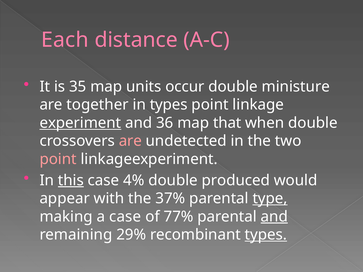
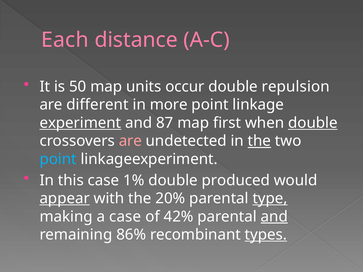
35: 35 -> 50 (78, 87)
ministure: ministure -> repulsion (296, 87)
together: together -> different (97, 105)
in types: types -> more (169, 105)
36: 36 -> 87 (165, 123)
that: that -> first (227, 123)
double underline: none -> present (313, 123)
the underline: none -> present (259, 141)
point colour: pink -> light blue (58, 159)
this underline: present -> none (71, 180)
4%: 4% -> 1% (134, 180)
appear underline: none -> present (65, 199)
37%: 37% -> 20% (170, 199)
77%: 77% -> 42% (179, 217)
29%: 29% -> 86% (131, 235)
